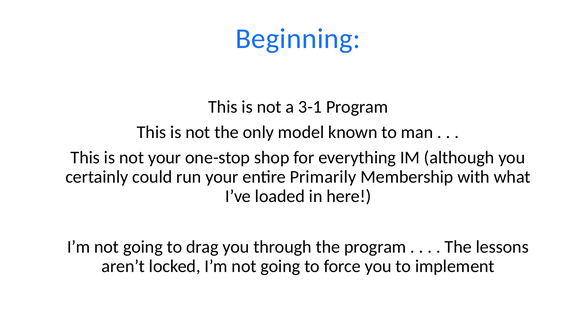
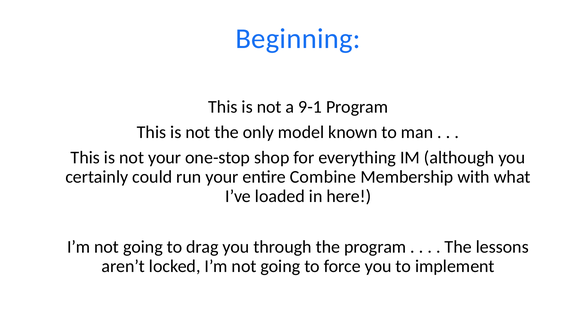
3-1: 3-1 -> 9-1 (310, 107)
Primarily: Primarily -> Combine (323, 177)
